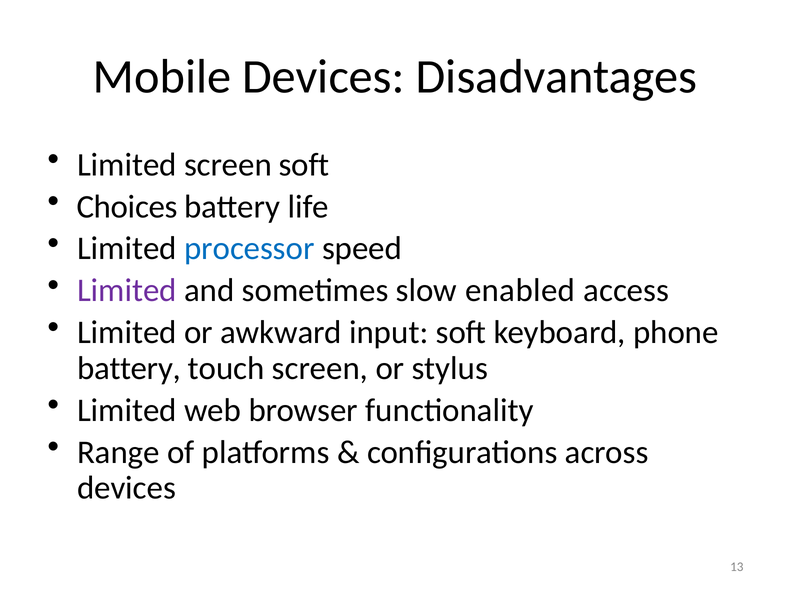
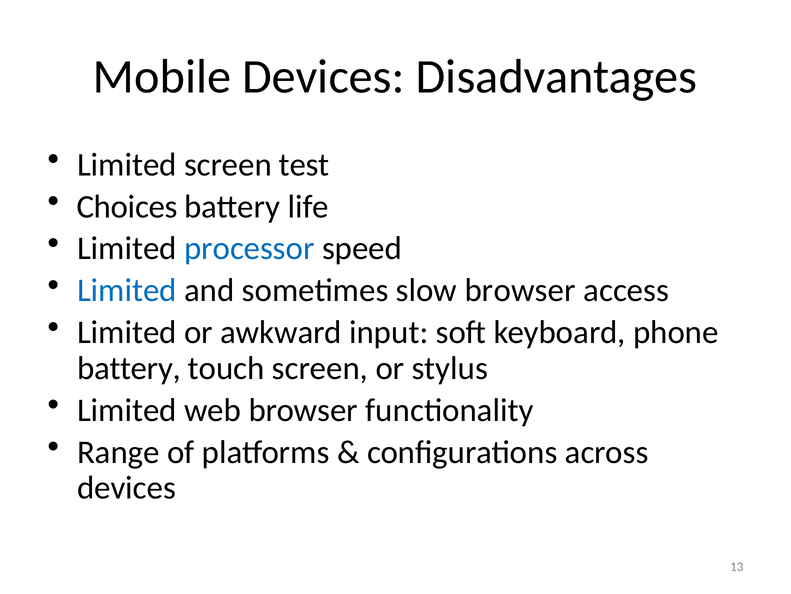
screen soft: soft -> test (304, 164)
Limited colour: purple -> blue (127, 290)
slow enabled: enabled -> browser (520, 290)
